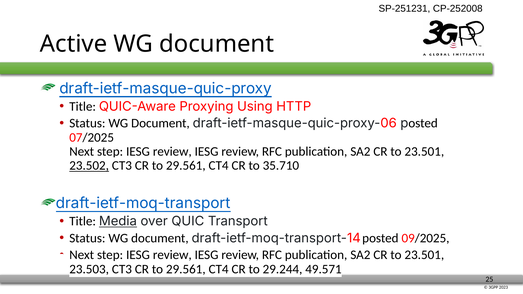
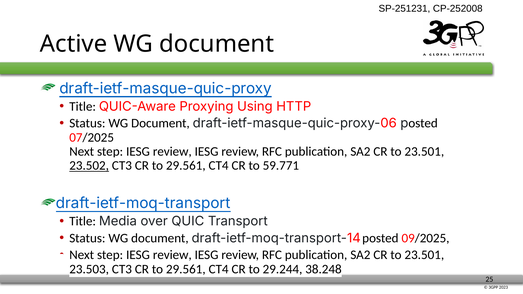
35.710: 35.710 -> 59.771 (281, 166)
Media underline: present -> none (118, 221)
49.571: 49.571 -> 38.248 (323, 269)
